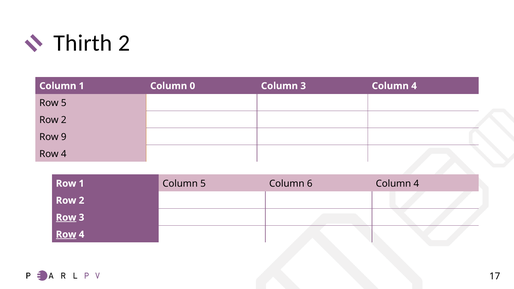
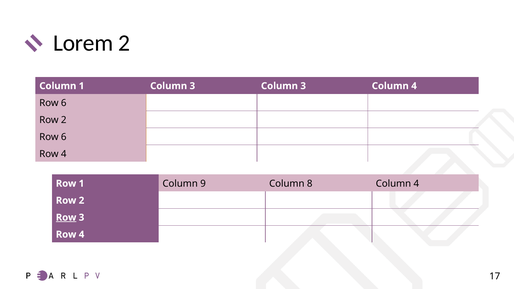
Thirth: Thirth -> Lorem (83, 43)
1 Column 0: 0 -> 3 (192, 86)
5: 5 -> 6 (64, 103)
9: 9 -> 6 (64, 137)
Column 5: 5 -> 9 (203, 184)
6: 6 -> 8 (310, 184)
Row underline: present -> none (66, 235)
